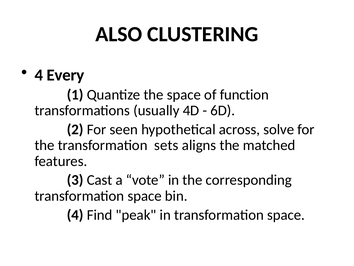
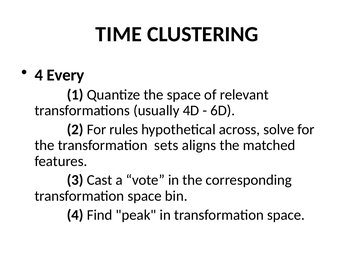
ALSO: ALSO -> TIME (119, 34)
function: function -> relevant (244, 94)
seen: seen -> rules (124, 129)
